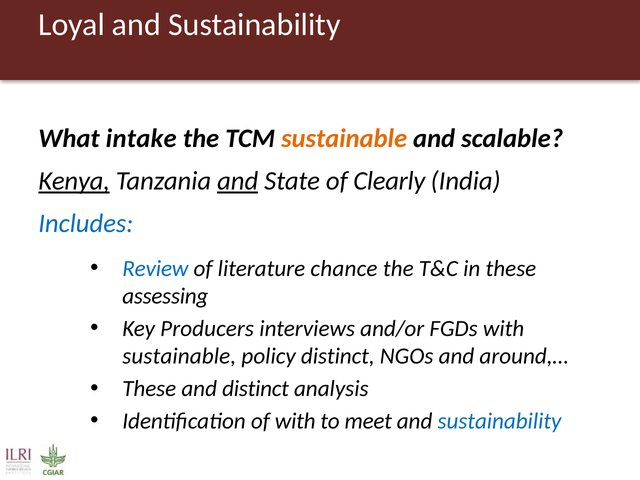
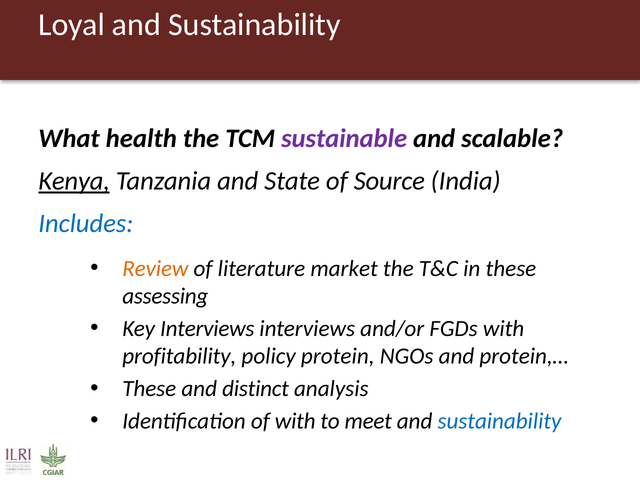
intake: intake -> health (141, 138)
sustainable colour: orange -> purple (344, 138)
and underline: present -> none (238, 181)
Clearly: Clearly -> Source (389, 181)
Review colour: blue -> orange (155, 269)
chance: chance -> market (344, 269)
Key Producers: Producers -> Interviews (207, 329)
sustainable: sustainable -> profitability (179, 356)
policy distinct: distinct -> protein (338, 356)
around,…: around,… -> protein,… (524, 356)
